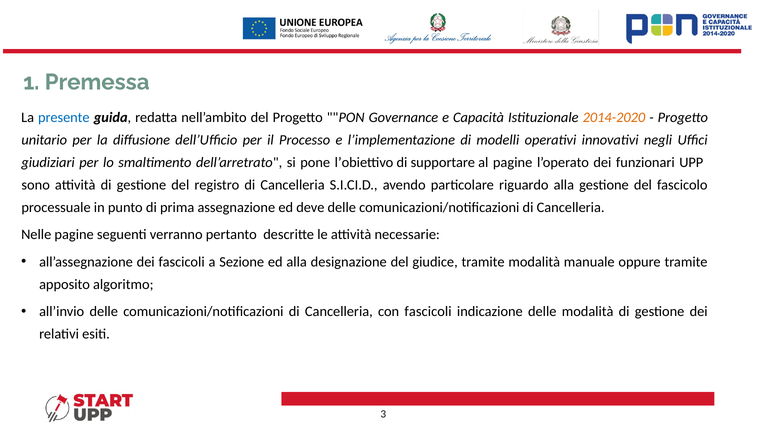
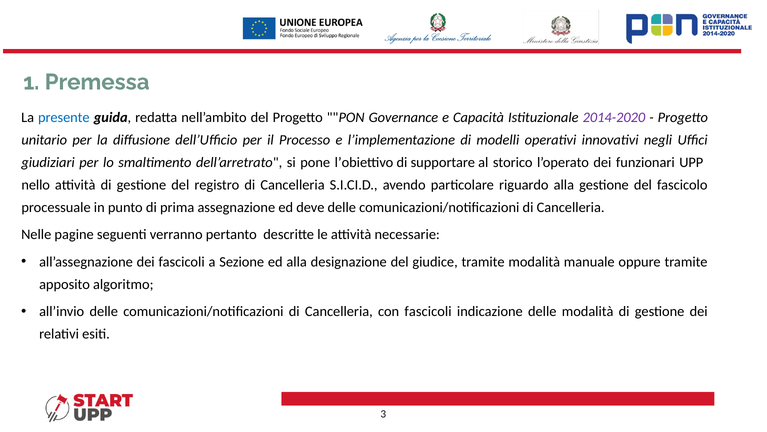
2014-2020 colour: orange -> purple (614, 117)
al pagine: pagine -> storico (513, 162)
sono: sono -> nello (36, 185)
